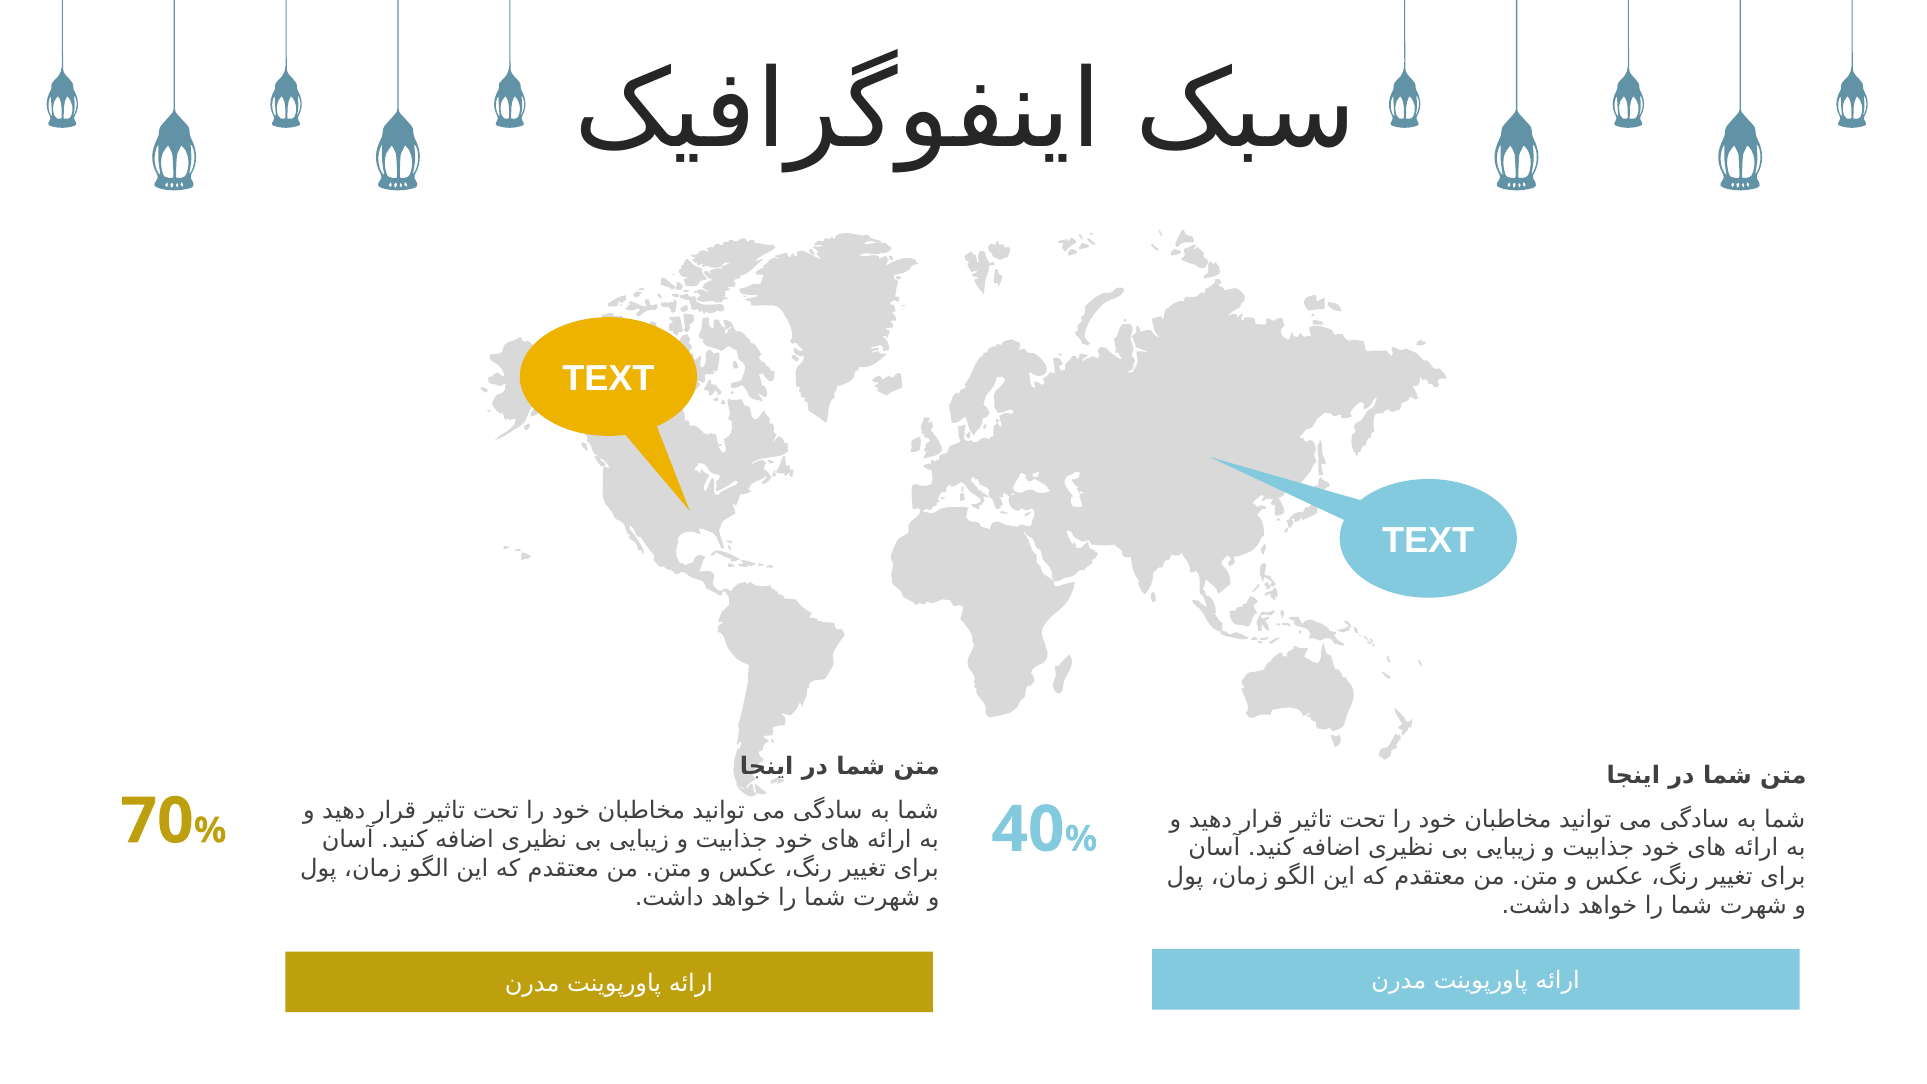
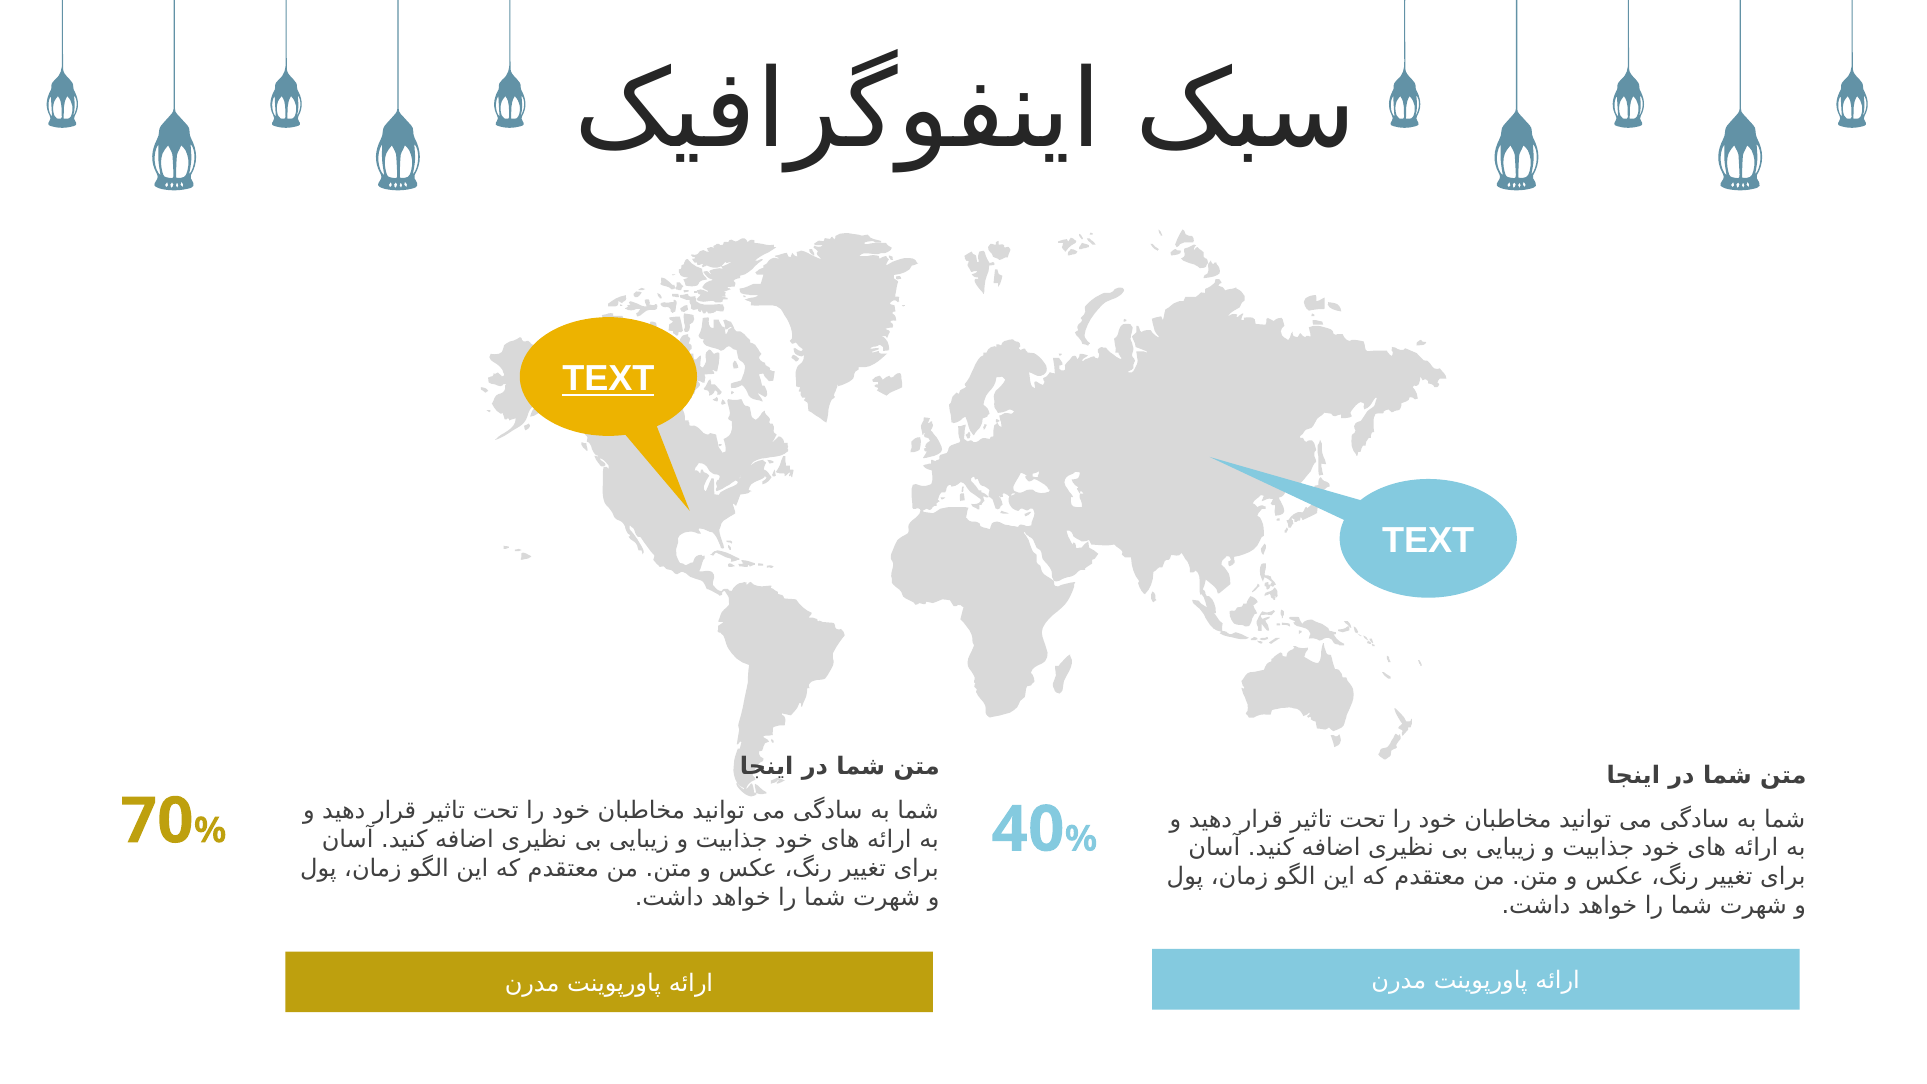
TEXT underline: none -> present (608, 379)
